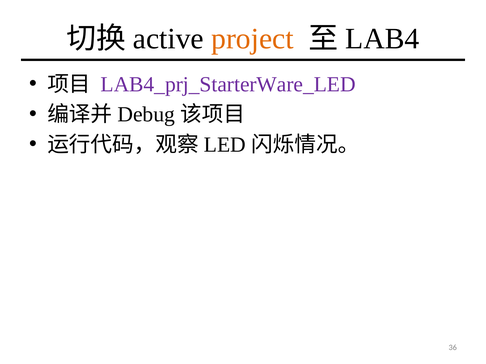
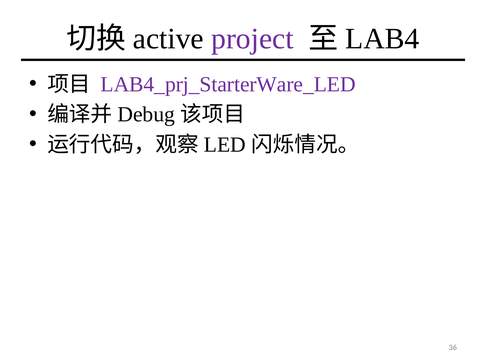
project colour: orange -> purple (252, 39)
